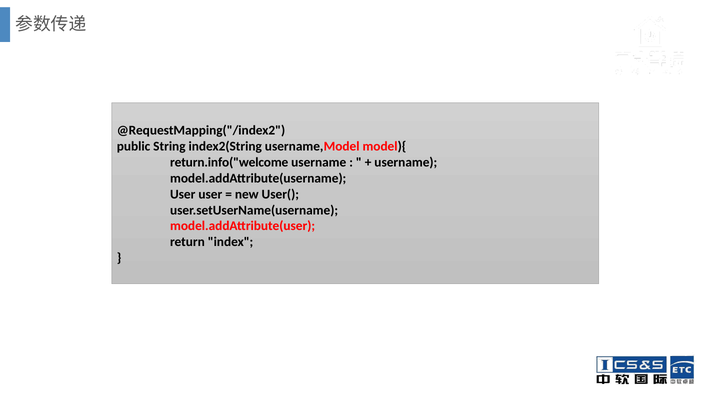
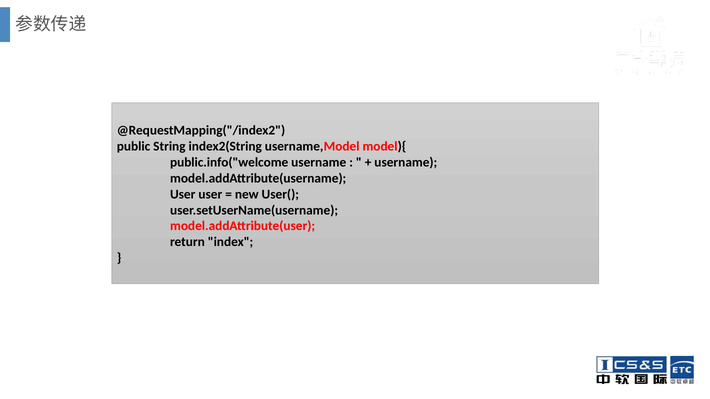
return.info("welcome: return.info("welcome -> public.info("welcome (229, 162)
